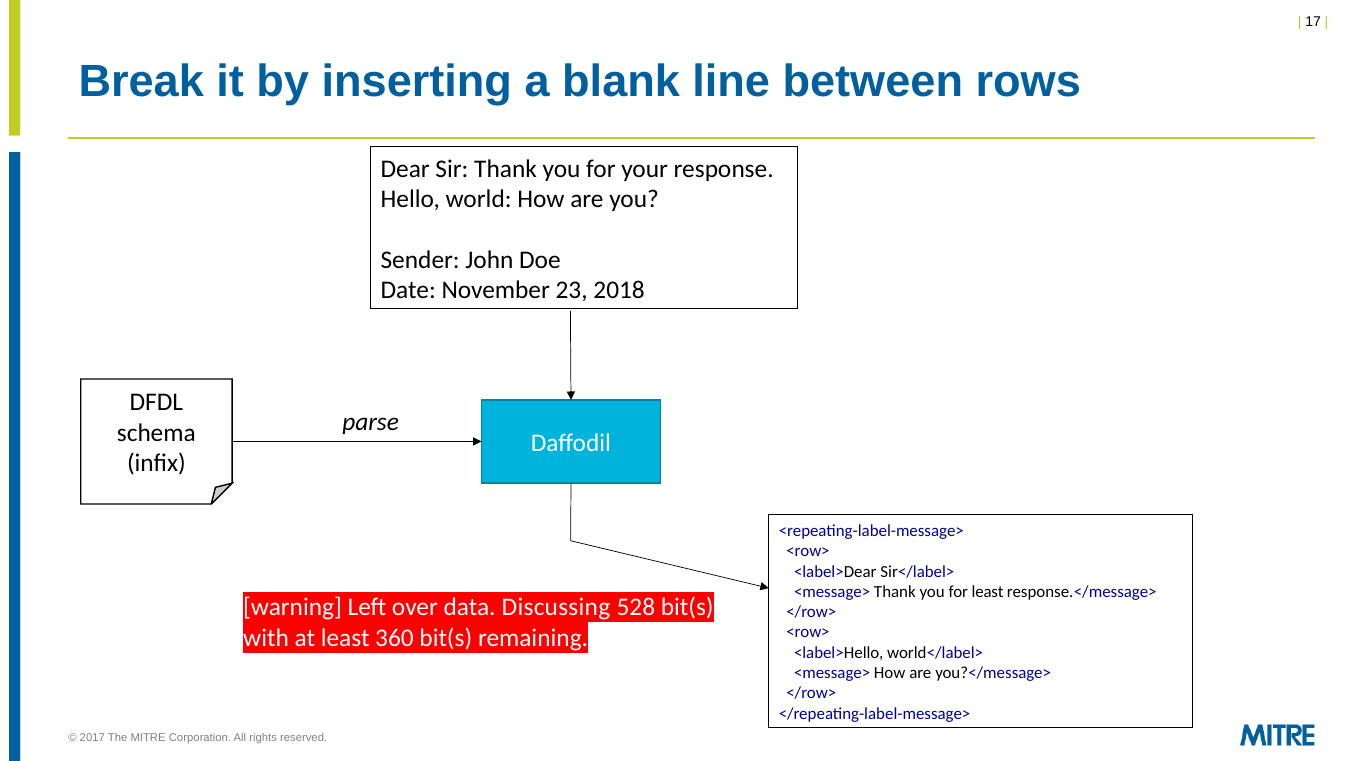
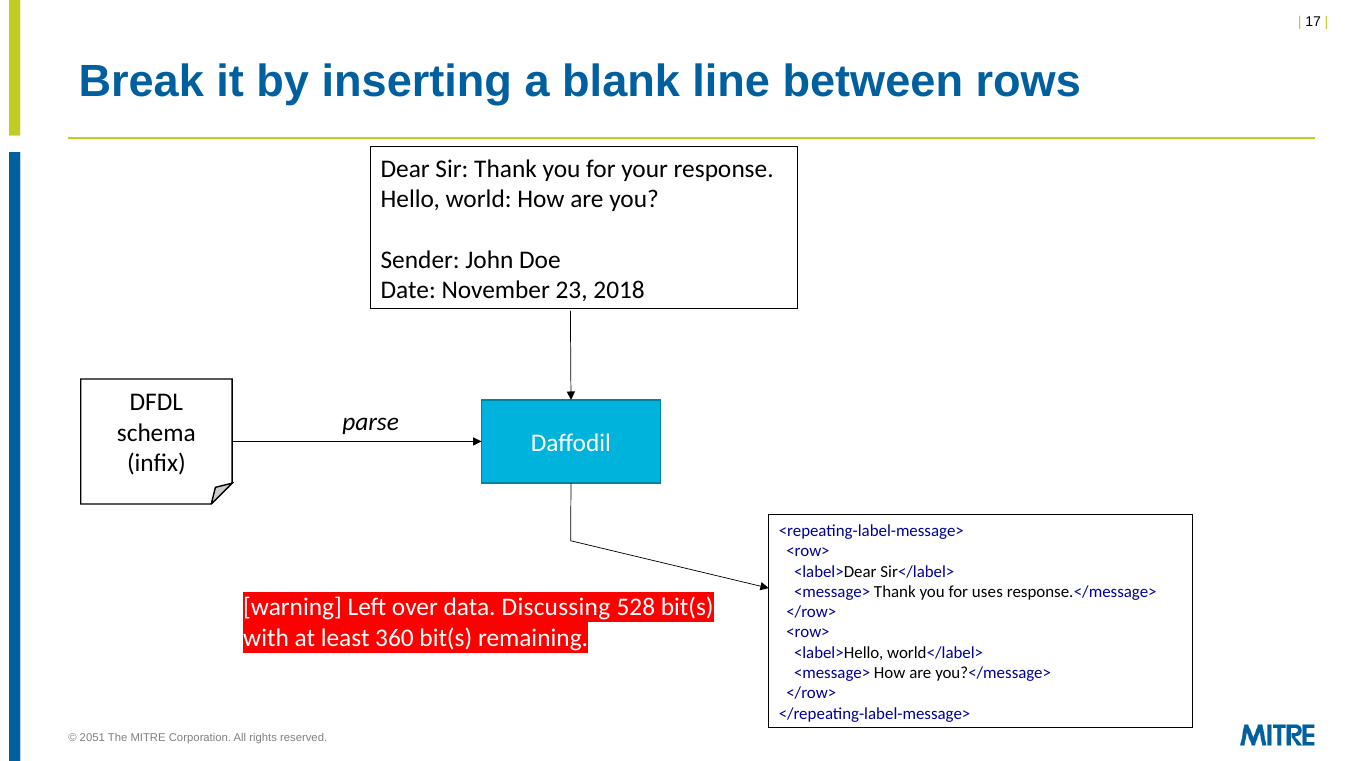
for least: least -> uses (987, 592)
2017: 2017 -> 2051 (92, 738)
